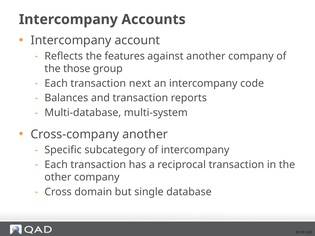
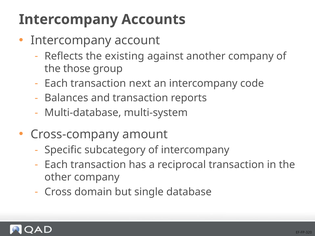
features: features -> existing (125, 56)
Cross-company another: another -> amount (145, 134)
